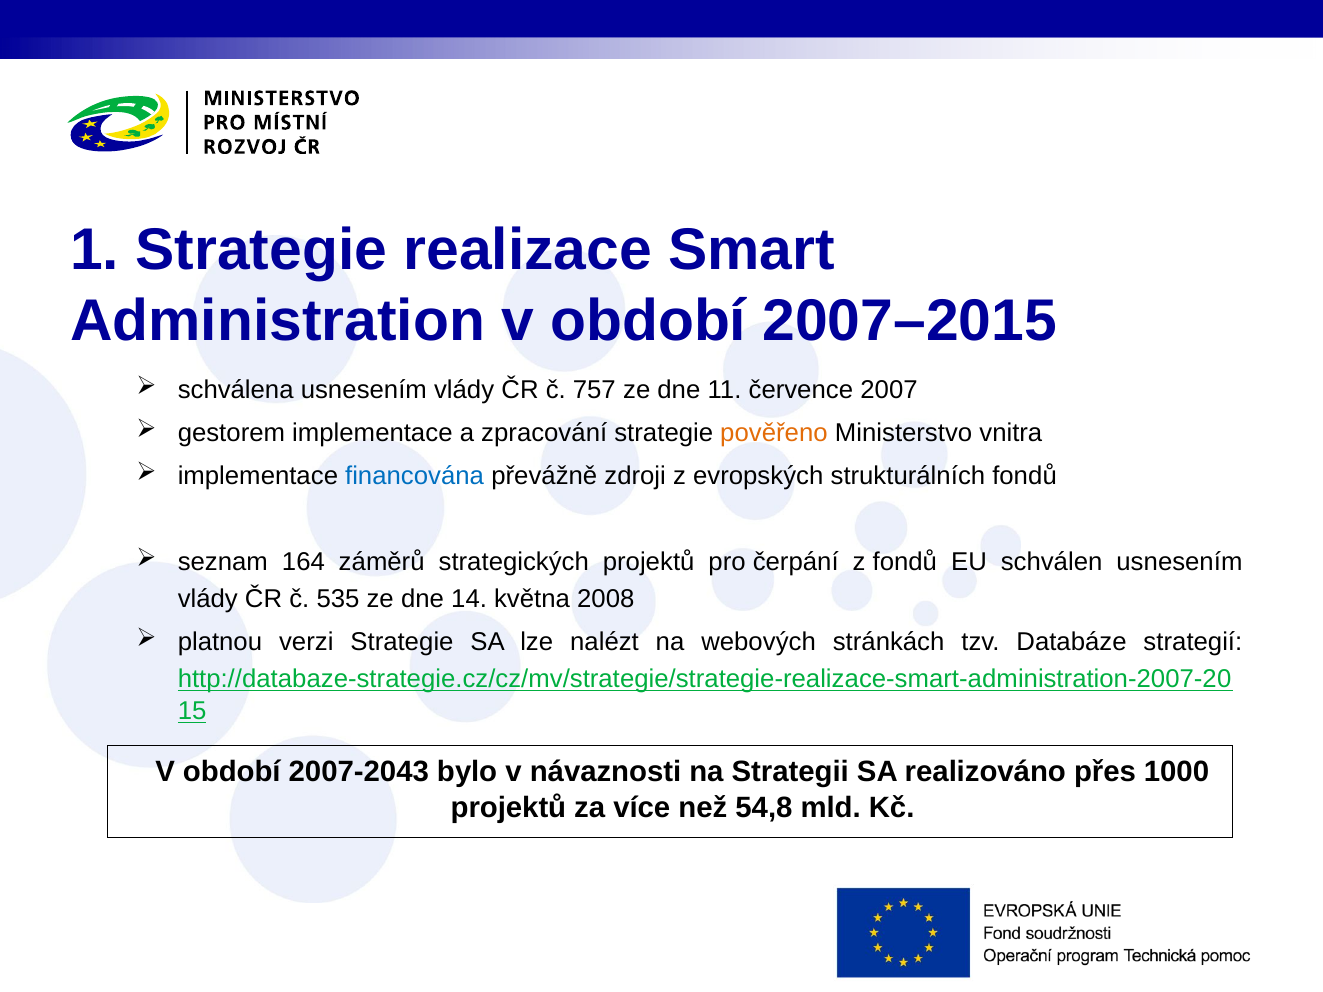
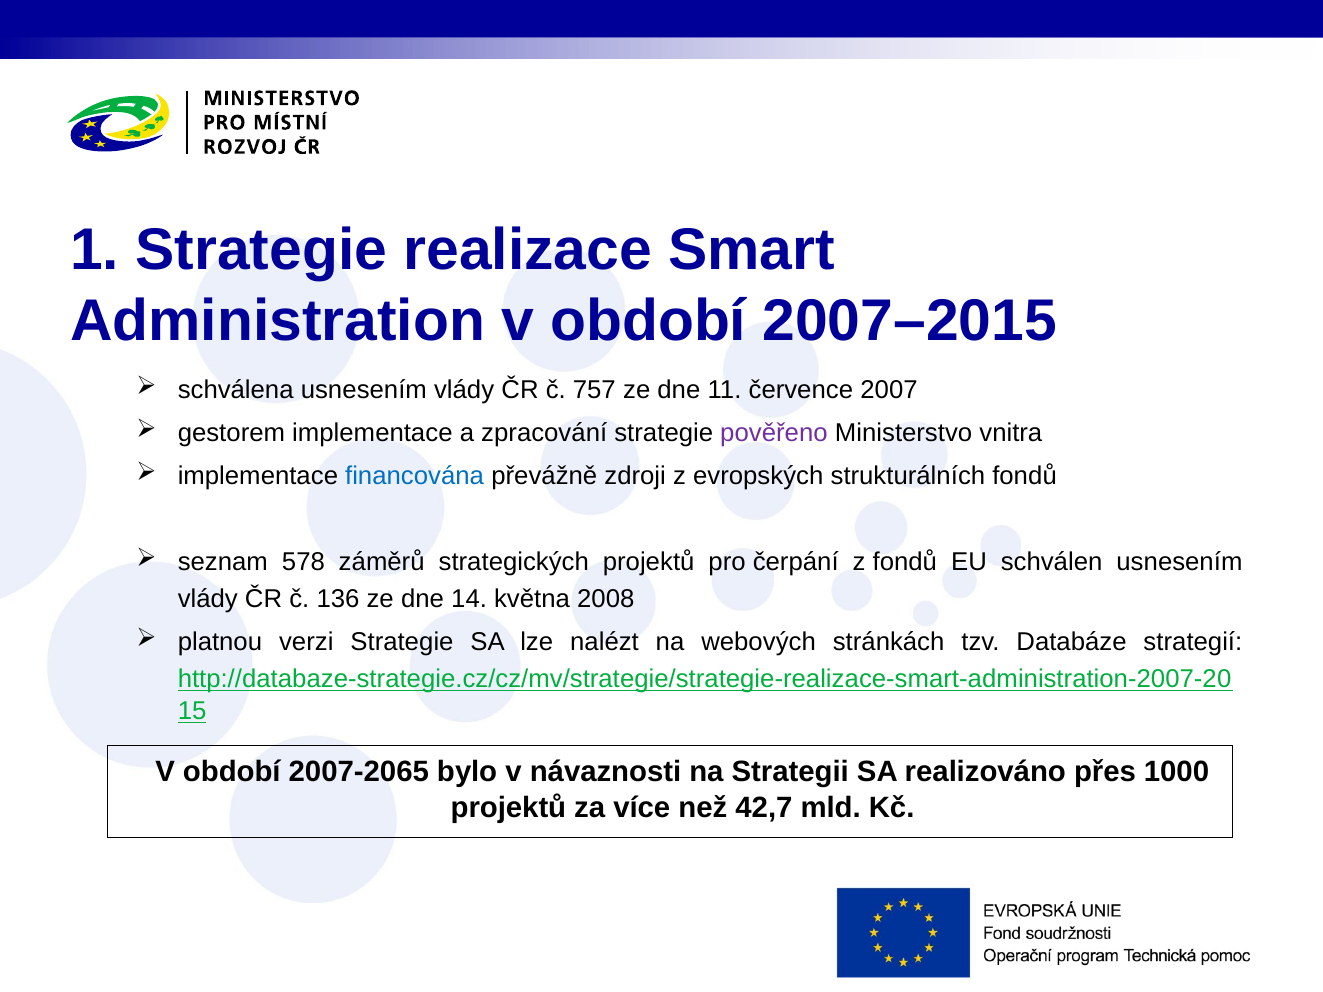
pověřeno colour: orange -> purple (774, 434)
164: 164 -> 578 (303, 562)
535: 535 -> 136 (338, 599)
2007-2043: 2007-2043 -> 2007-2065 (359, 772)
54,8: 54,8 -> 42,7 (764, 808)
